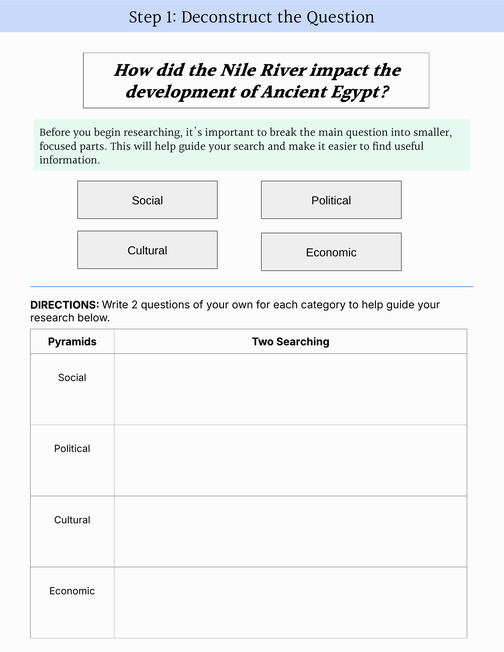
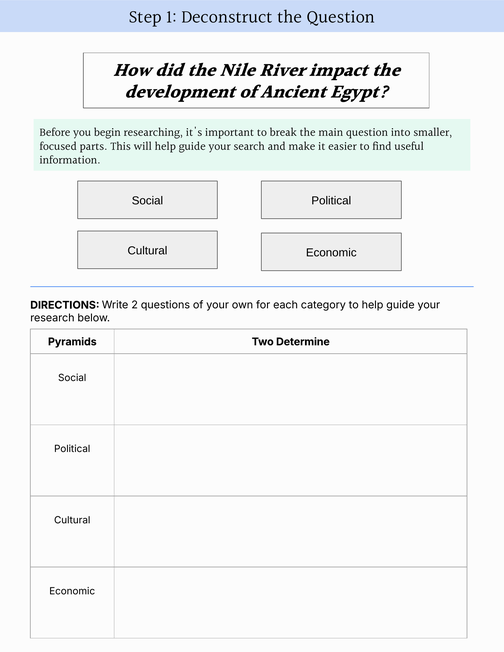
Searching: Searching -> Determine (303, 342)
